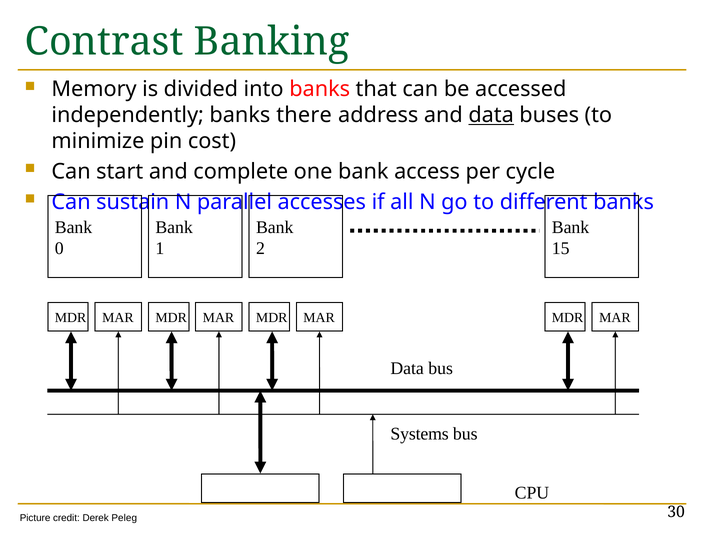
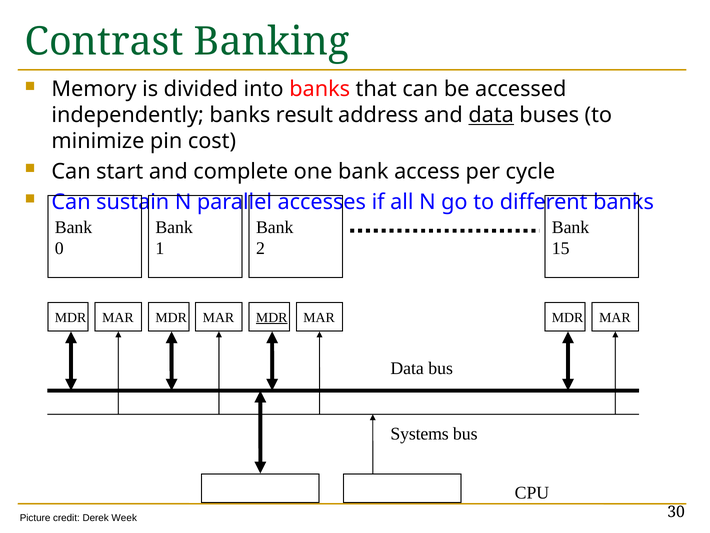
there: there -> result (304, 115)
MDR underline: none -> present (272, 317)
Peleg: Peleg -> Week (124, 518)
